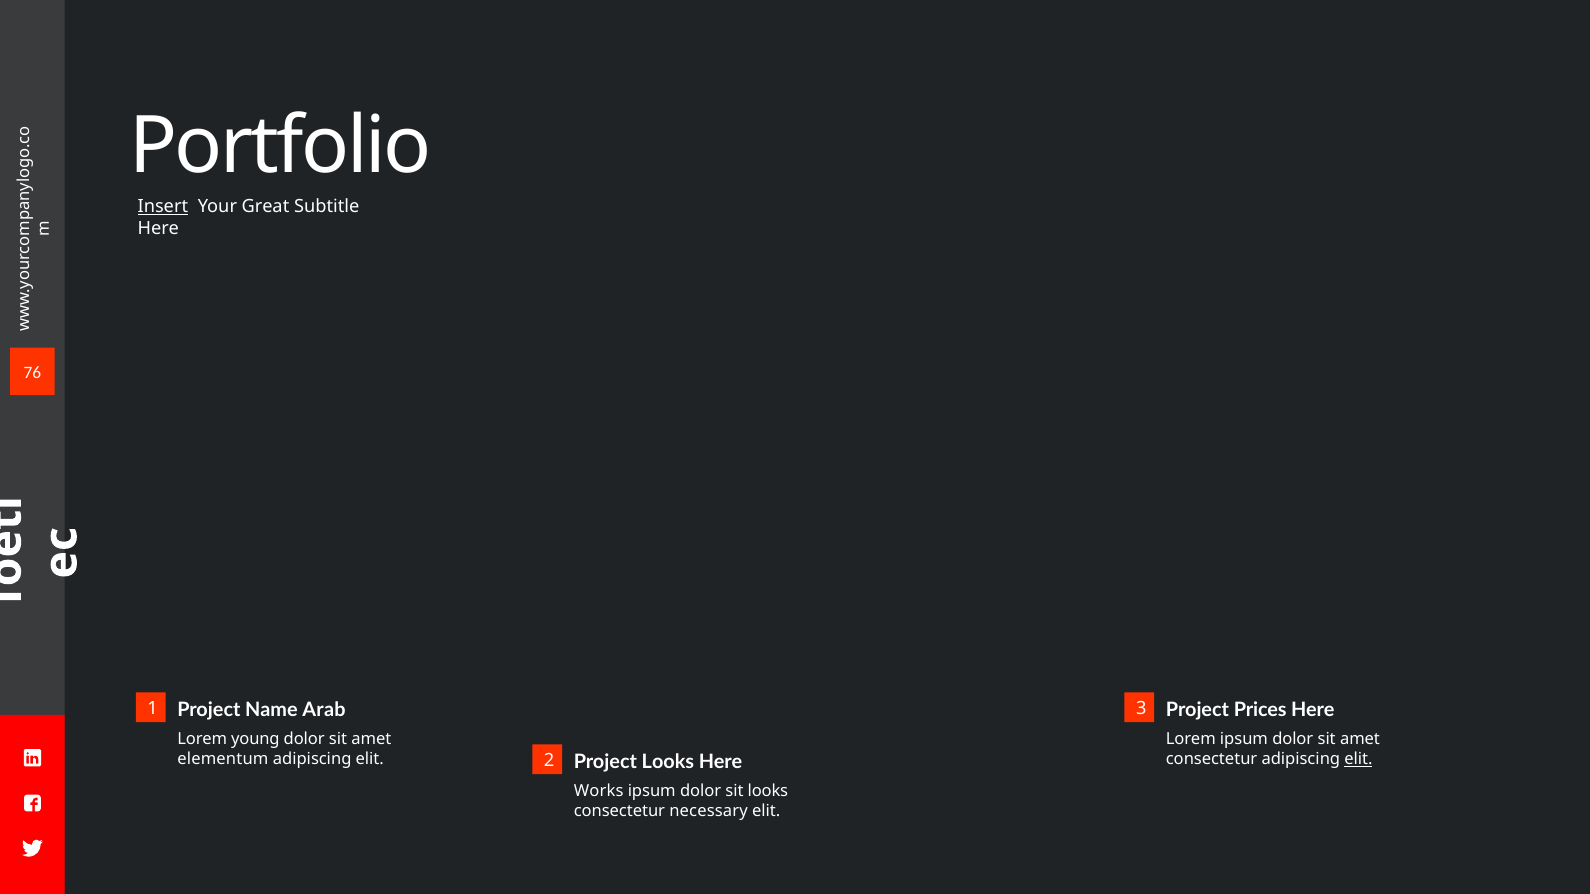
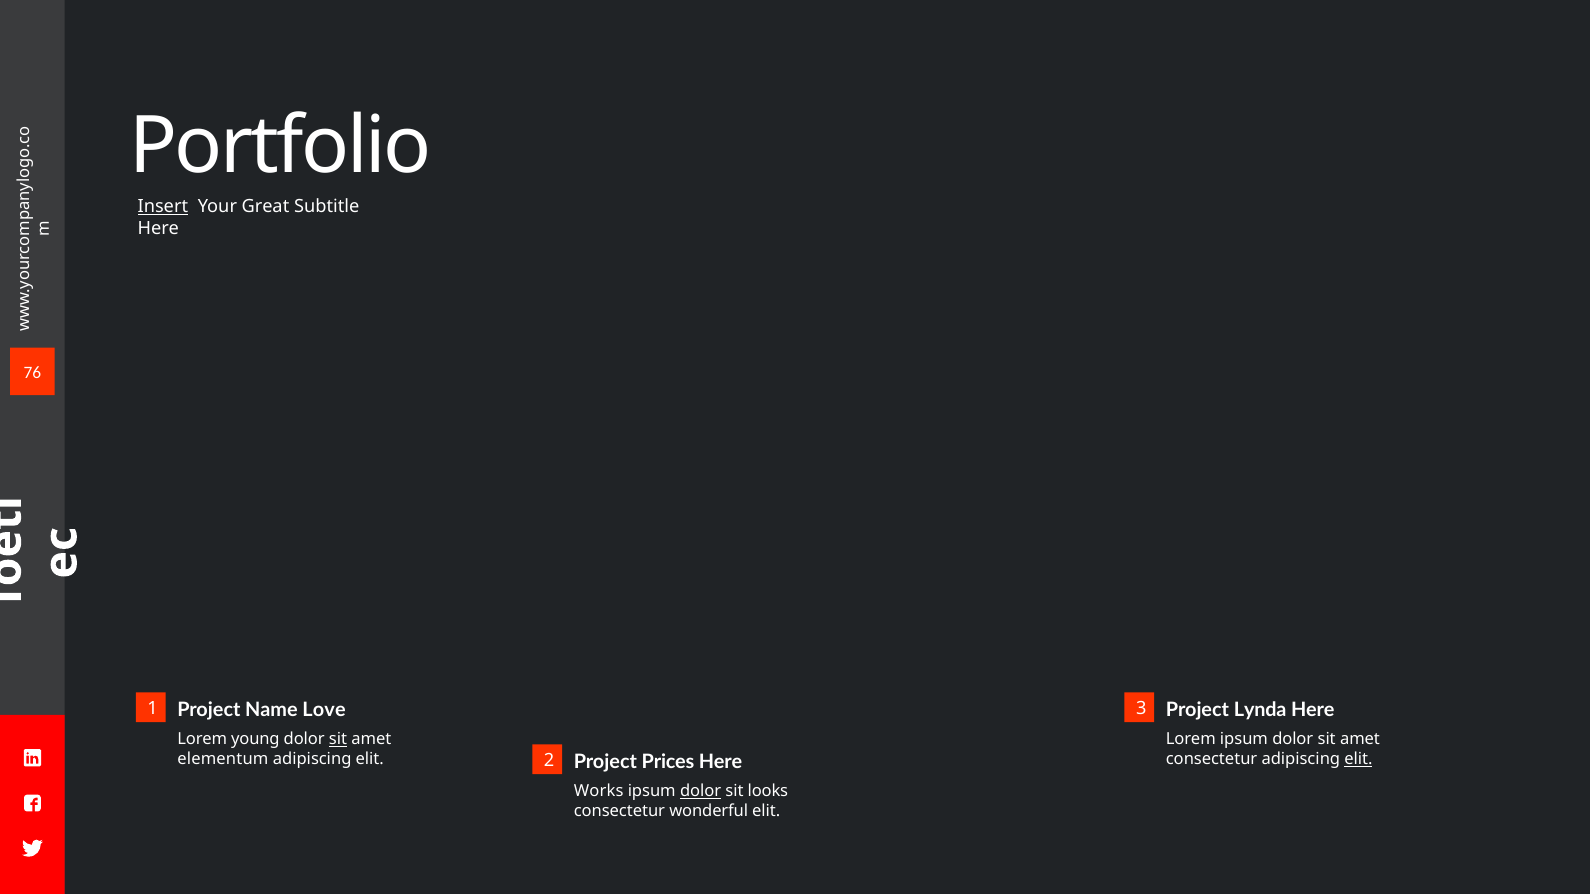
Arab: Arab -> Love (324, 710)
Prices: Prices -> Lynda (1260, 710)
sit underline: none -> present (338, 739)
Project Looks: Looks -> Prices (668, 762)
dolor underline: none -> present (701, 791)
necessary: necessary -> wonderful (709, 811)
